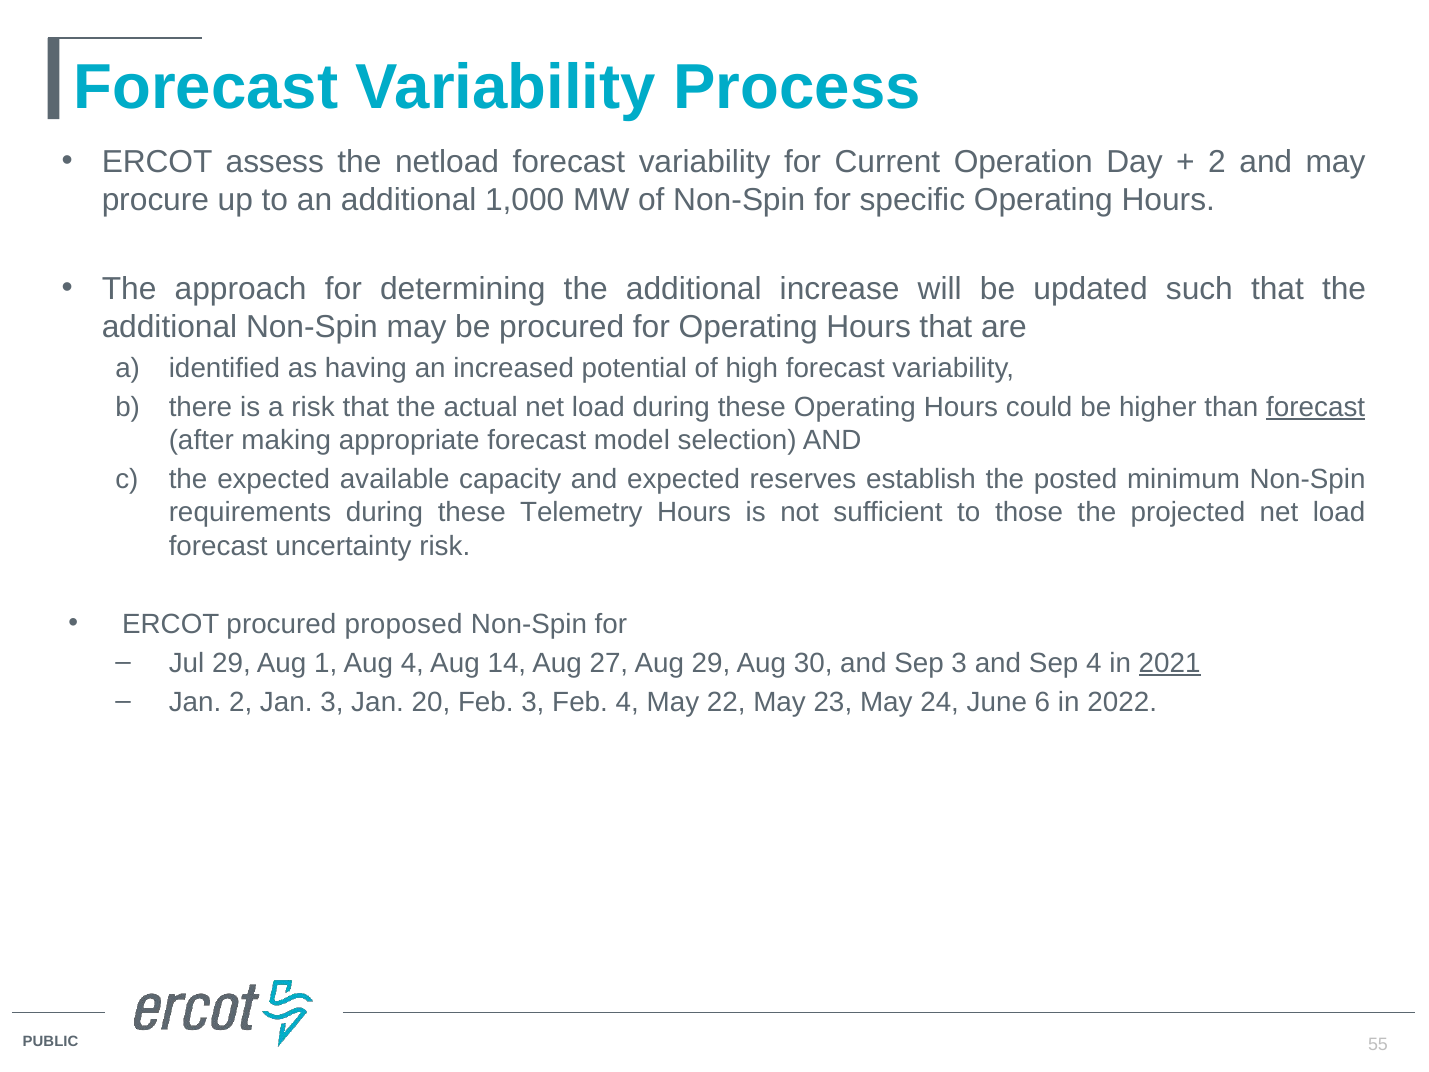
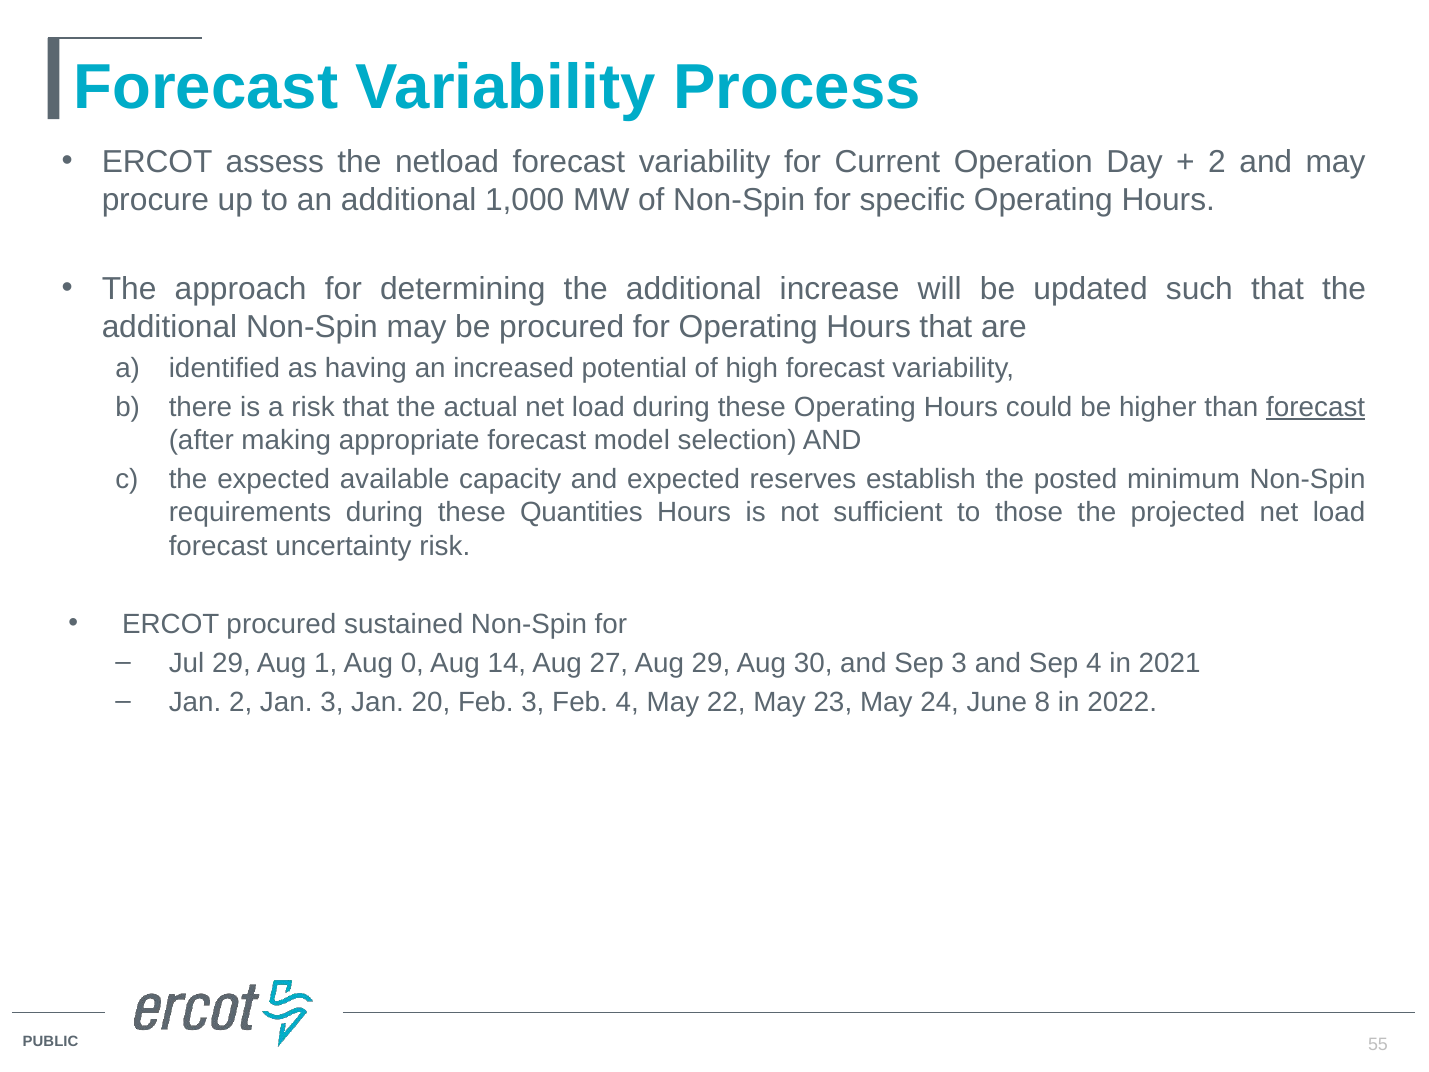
Telemetry: Telemetry -> Quantities (581, 513)
proposed: proposed -> sustained (404, 624)
Aug 4: 4 -> 0 (412, 663)
2021 underline: present -> none (1170, 663)
6: 6 -> 8 (1042, 702)
